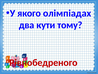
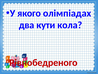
тому: тому -> кола (70, 25)
